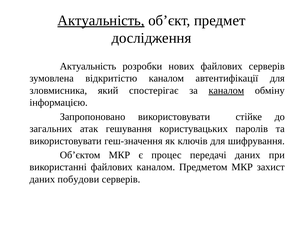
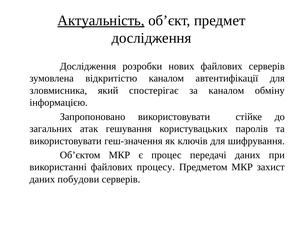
Актуальність: Актуальність -> Дослідження (88, 66)
каналом underline: present -> none (226, 91)
файлових каналом: каналом -> процесу (156, 167)
